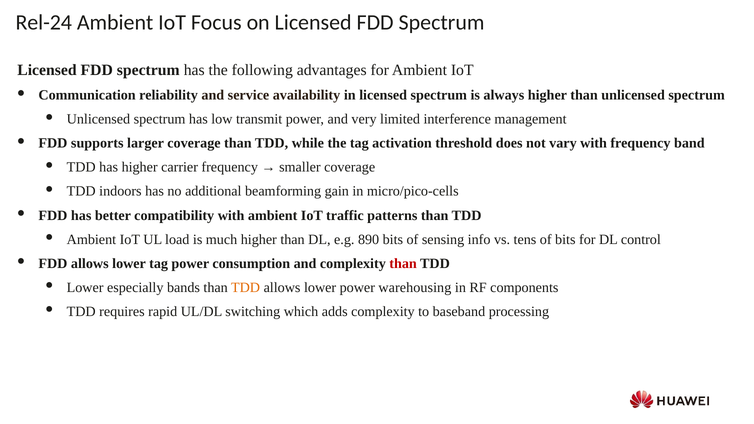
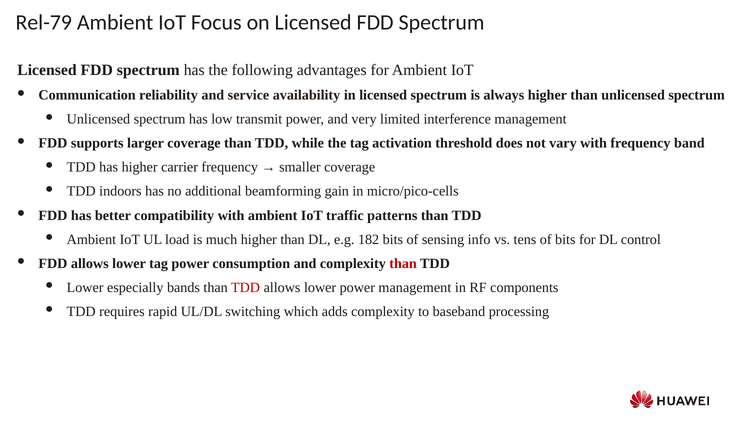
Rel-24: Rel-24 -> Rel-79 (44, 22)
890: 890 -> 182 (369, 239)
TDD colour: orange -> red (246, 287)
power warehousing: warehousing -> management (415, 287)
